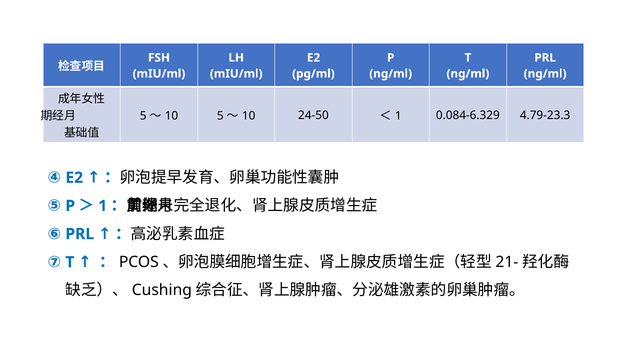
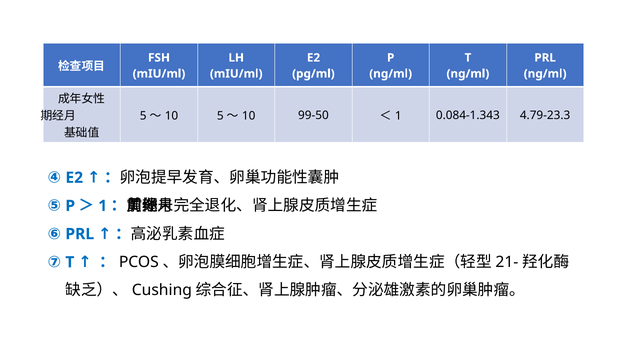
24-50: 24-50 -> 99-50 (313, 115)
0.084-6.329: 0.084-6.329 -> 0.084-1.343 (468, 115)
